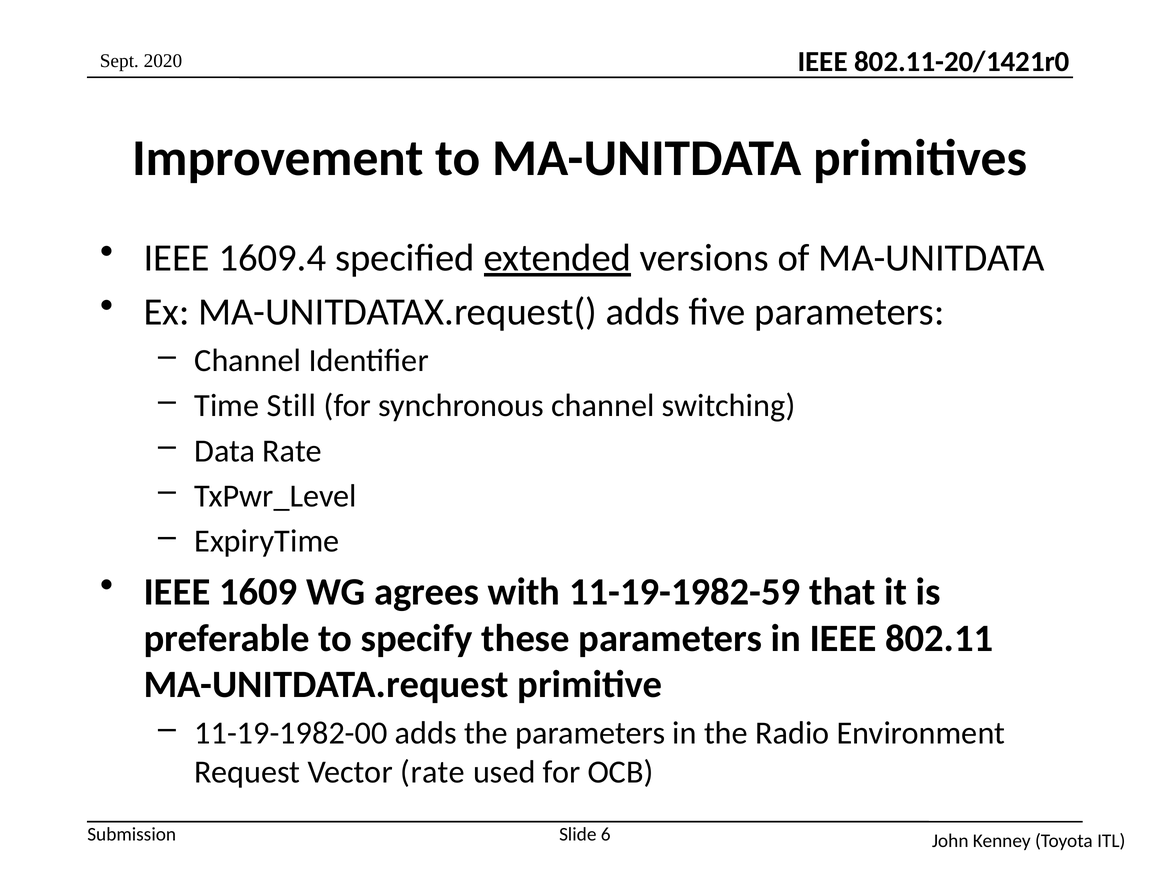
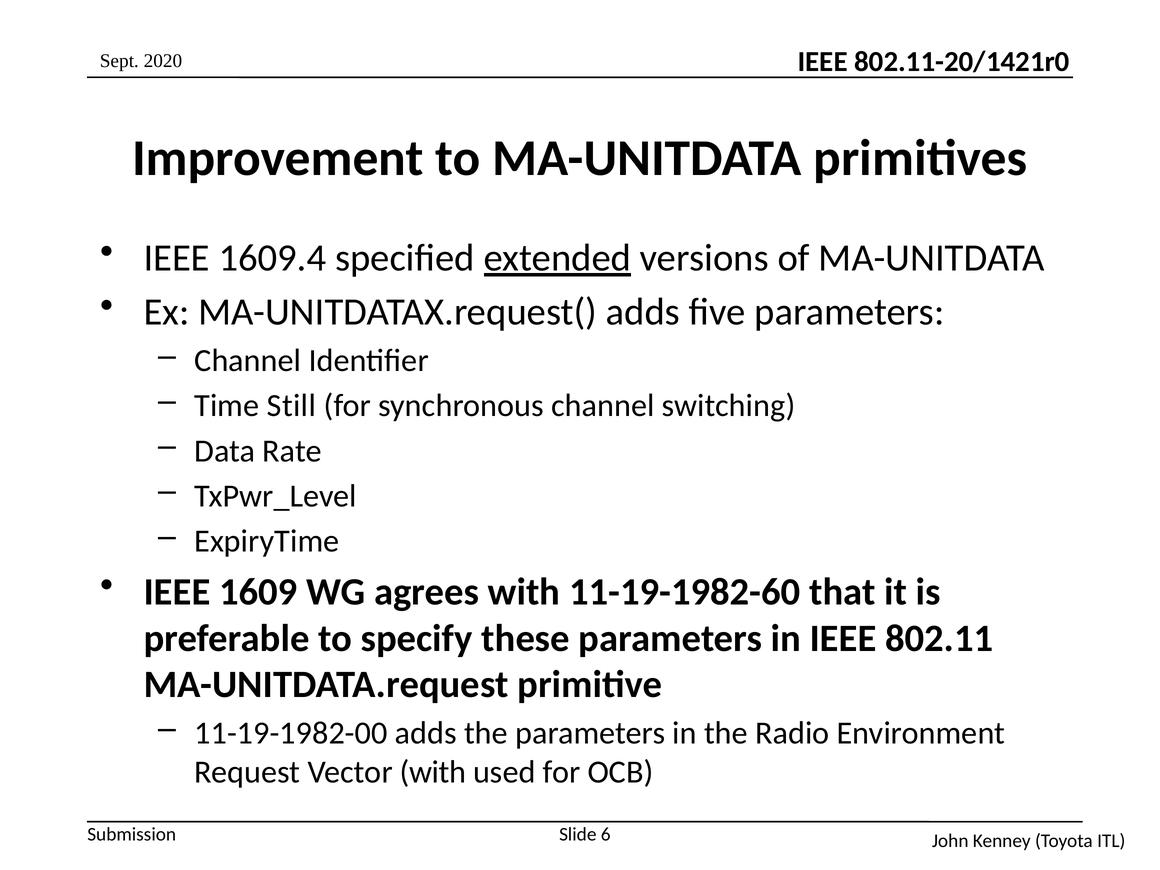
11-19-1982-59: 11-19-1982-59 -> 11-19-1982-60 (685, 592)
Vector rate: rate -> with (433, 772)
